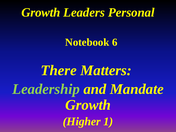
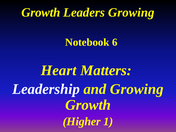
Leaders Personal: Personal -> Growing (131, 12)
There: There -> Heart (59, 70)
Leadership colour: light green -> white (46, 89)
and Mandate: Mandate -> Growing (137, 89)
